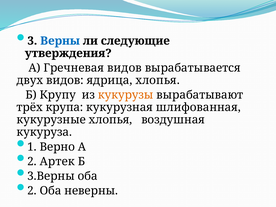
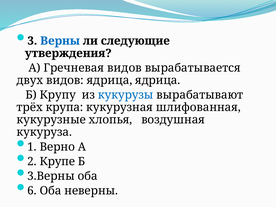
ядрица хлопья: хлопья -> ядрица (158, 80)
кукурузы colour: orange -> blue (126, 95)
Артек: Артек -> Крупе (57, 161)
2: 2 -> 6 (32, 191)
